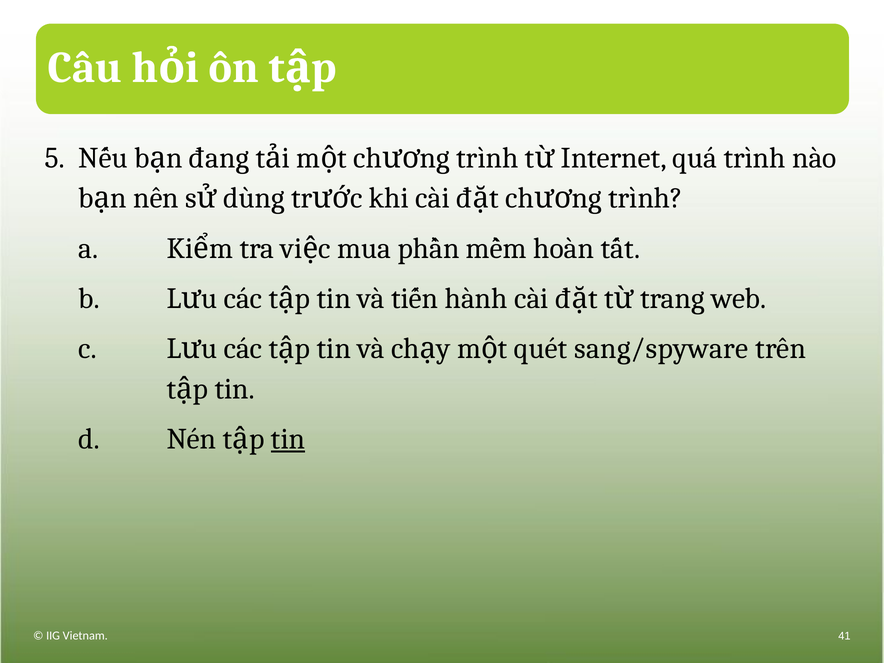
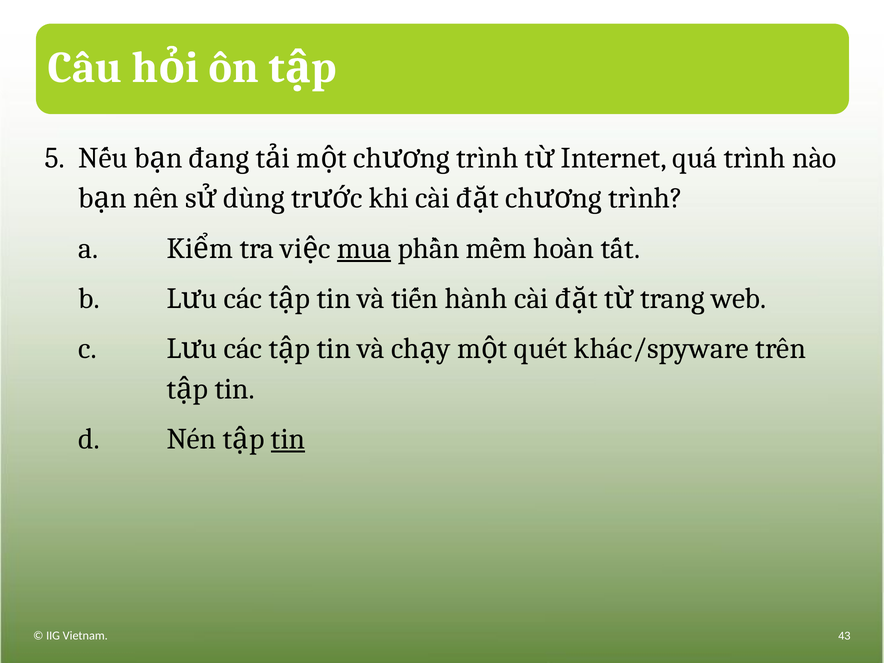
mua underline: none -> present (364, 248)
sang/spyware: sang/spyware -> khác/spyware (661, 349)
41: 41 -> 43 (845, 636)
